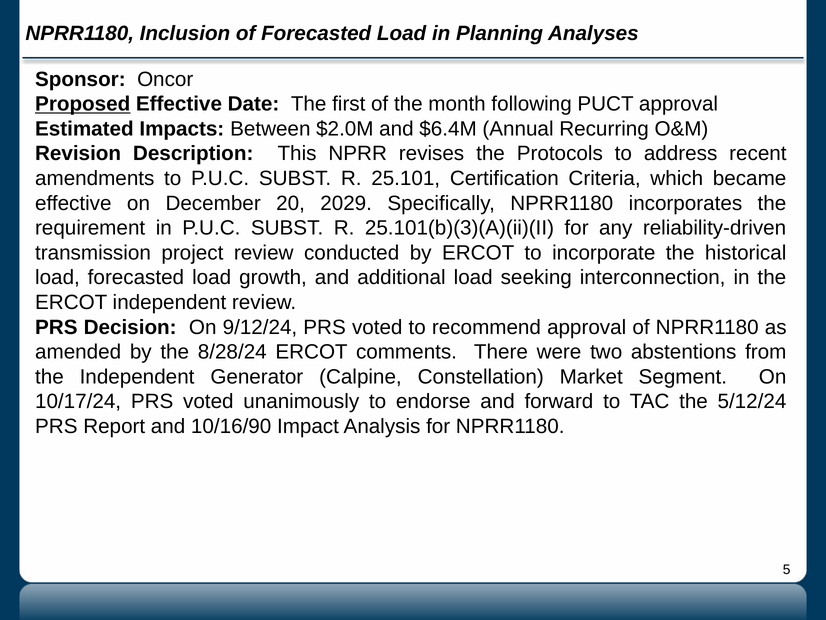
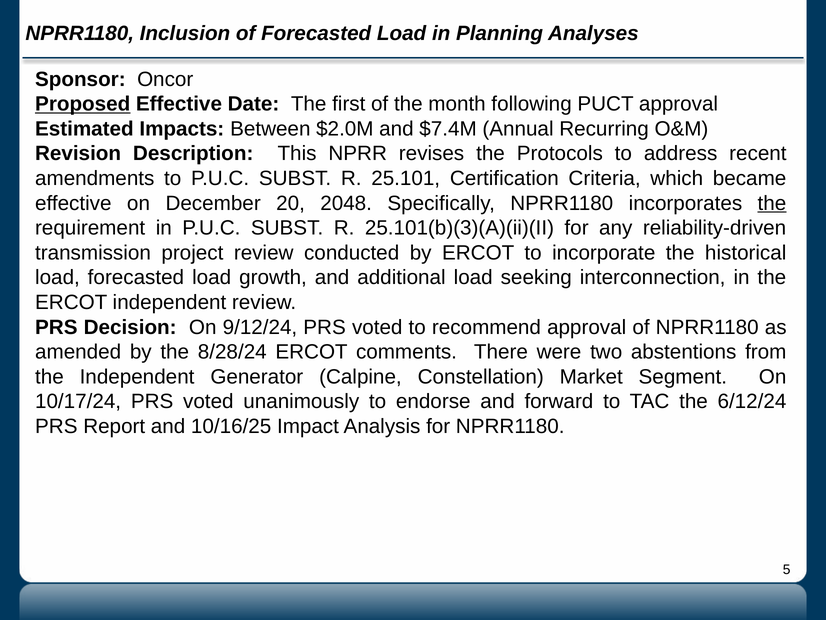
$6.4M: $6.4M -> $7.4M (448, 129)
2029: 2029 -> 2048 (346, 203)
the underline: none -> present (772, 203)
5/12/24: 5/12/24 -> 6/12/24 (752, 401)
10/16/90: 10/16/90 -> 10/16/25 (231, 426)
